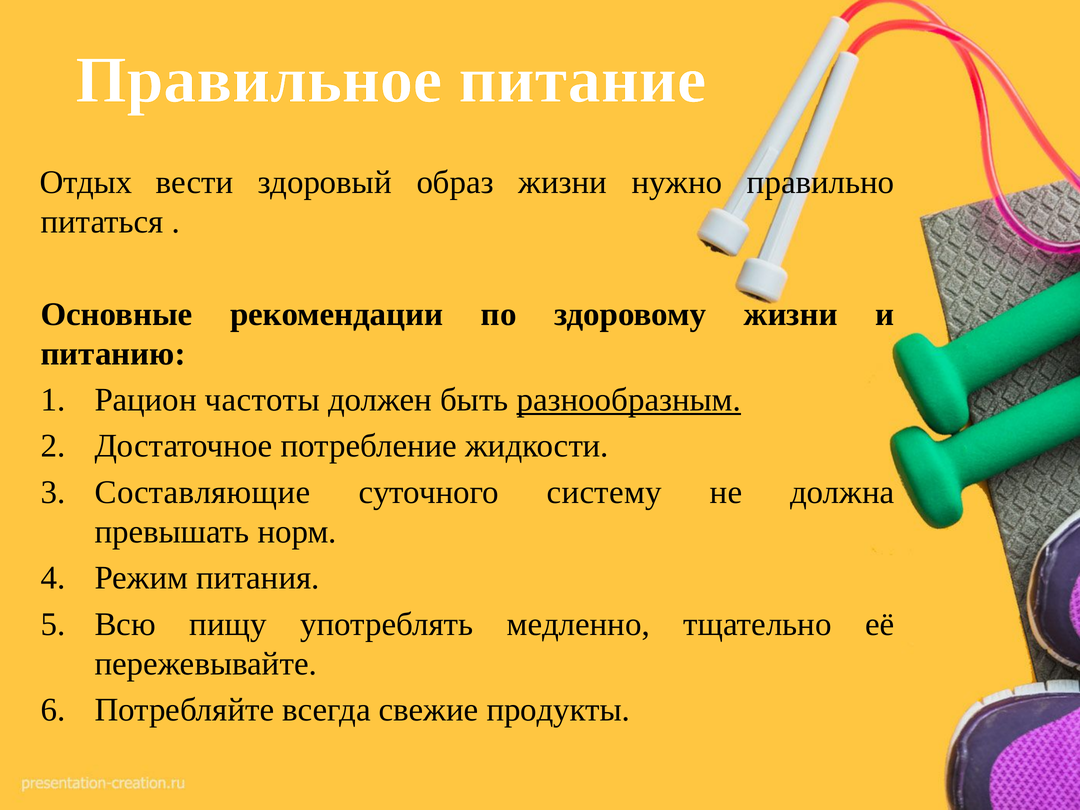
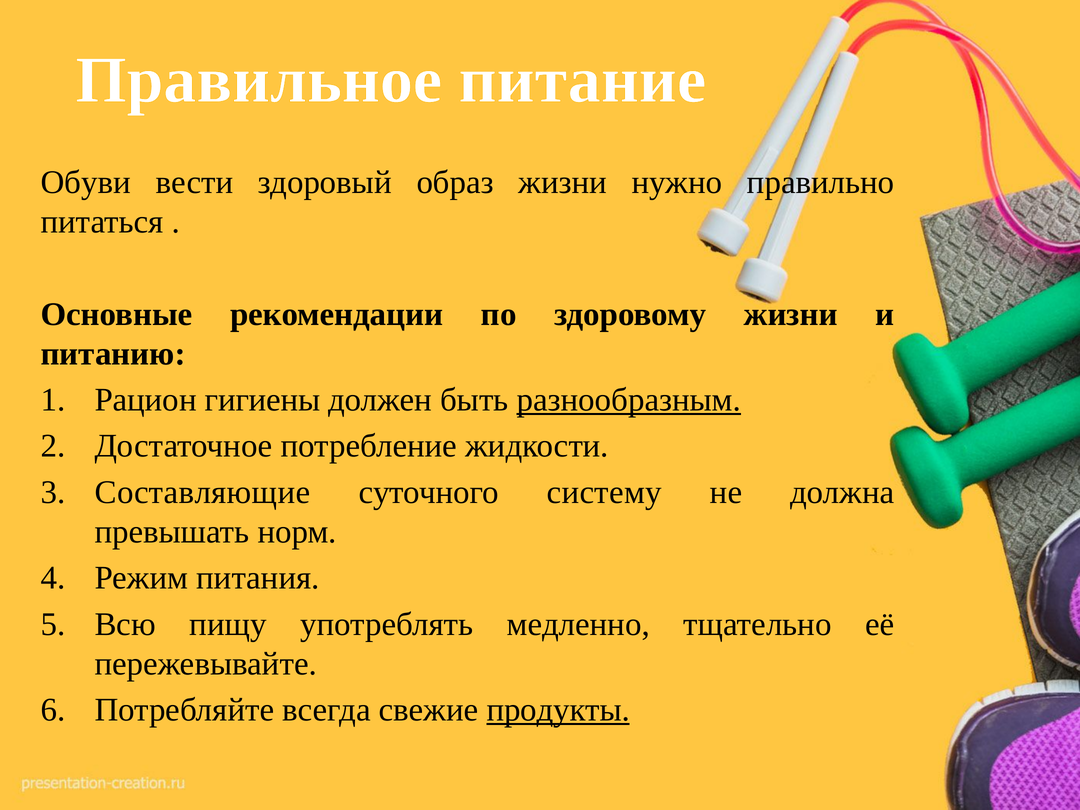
Отдых: Отдых -> Обуви (86, 182)
частоты: частоты -> гигиены (263, 400)
продукты underline: none -> present (558, 710)
